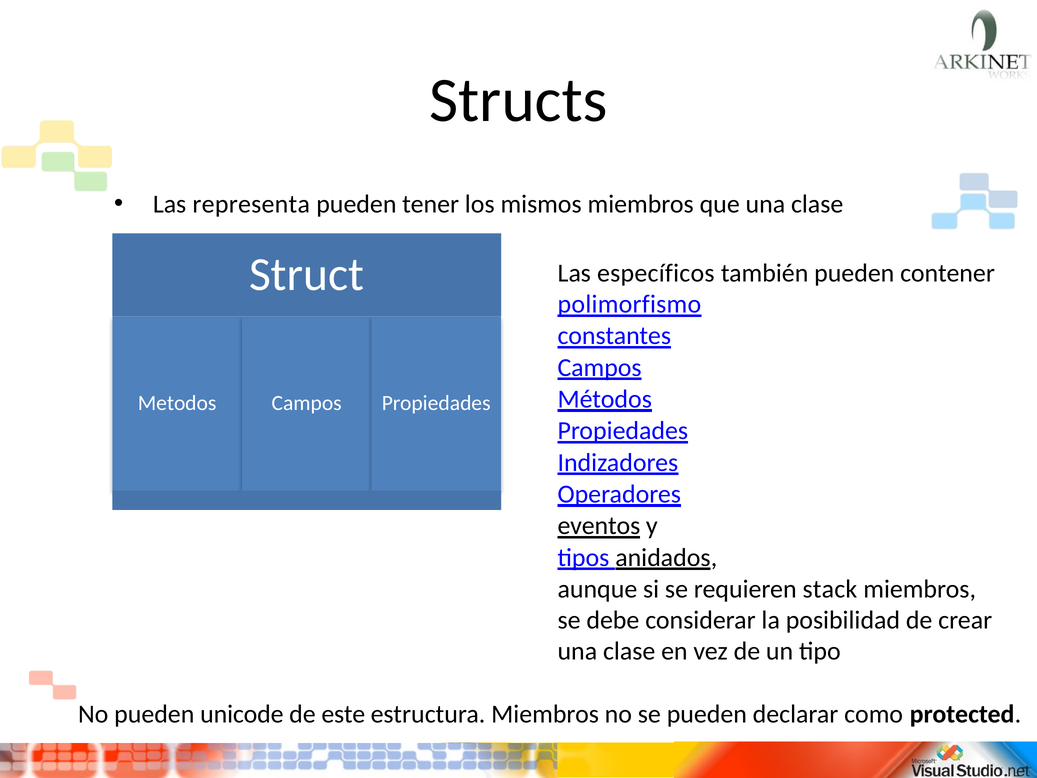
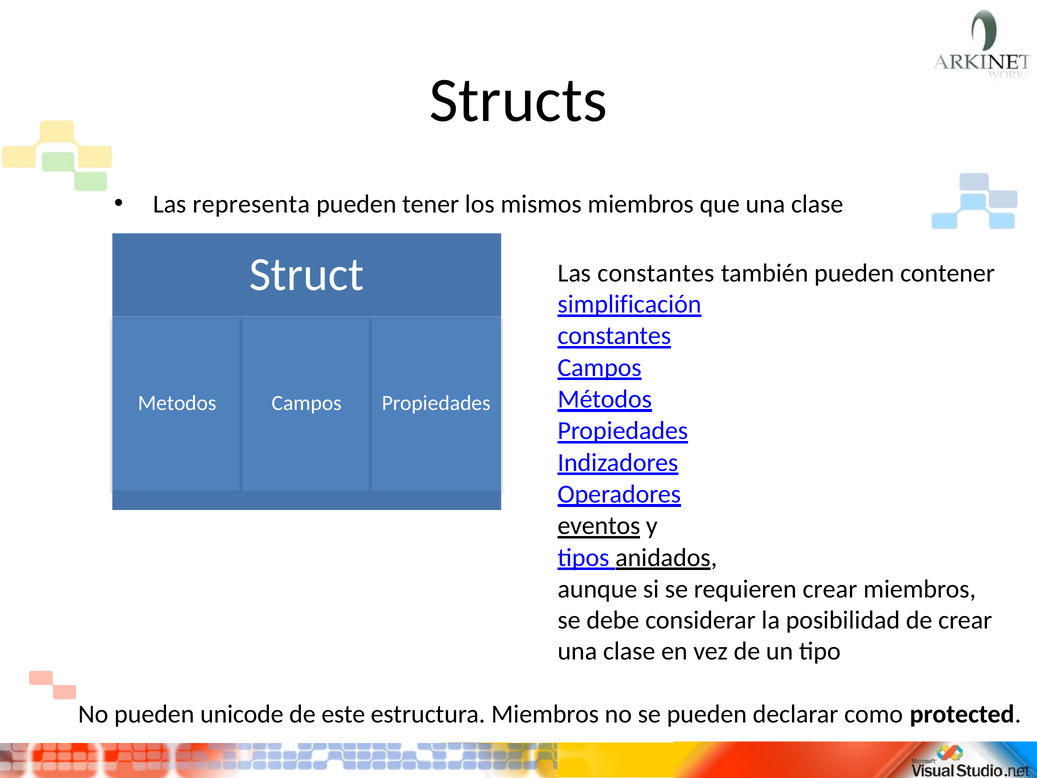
Las específicos: específicos -> constantes (656, 273)
polimorfismo: polimorfismo -> simplificación (630, 304)
requieren stack: stack -> crear (830, 589)
